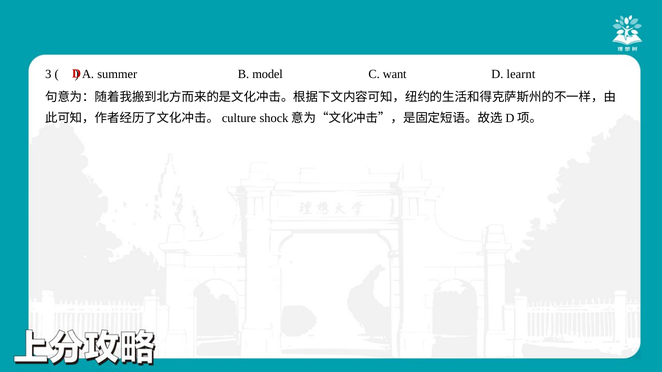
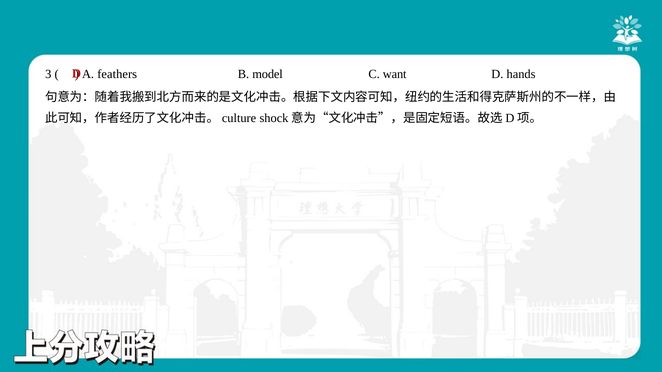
summer: summer -> feathers (117, 74)
learnt: learnt -> hands (521, 74)
